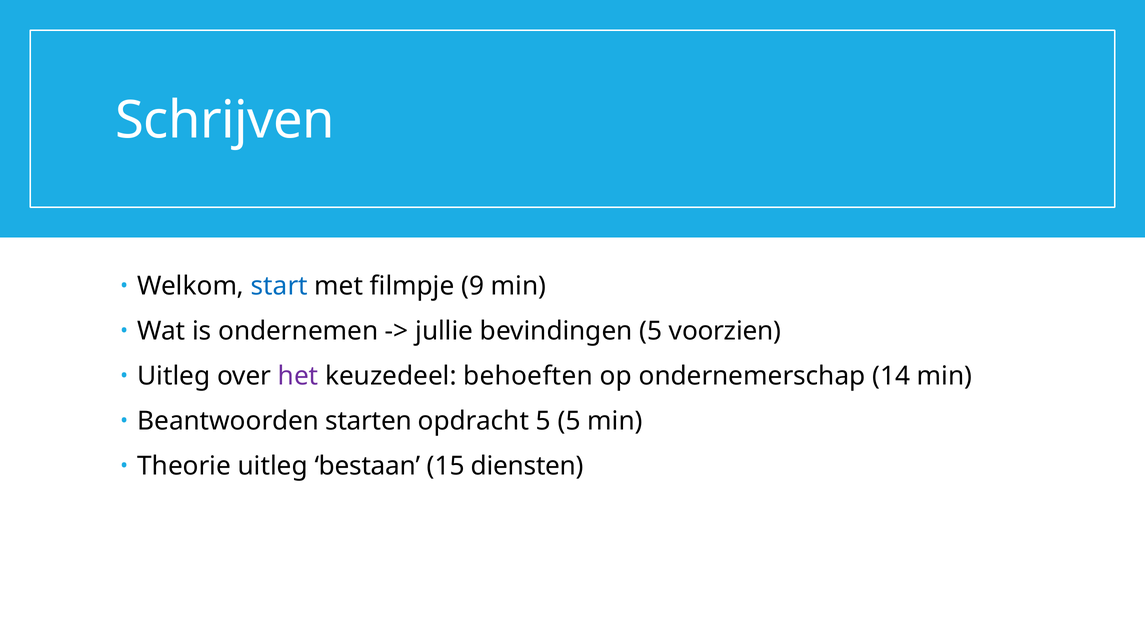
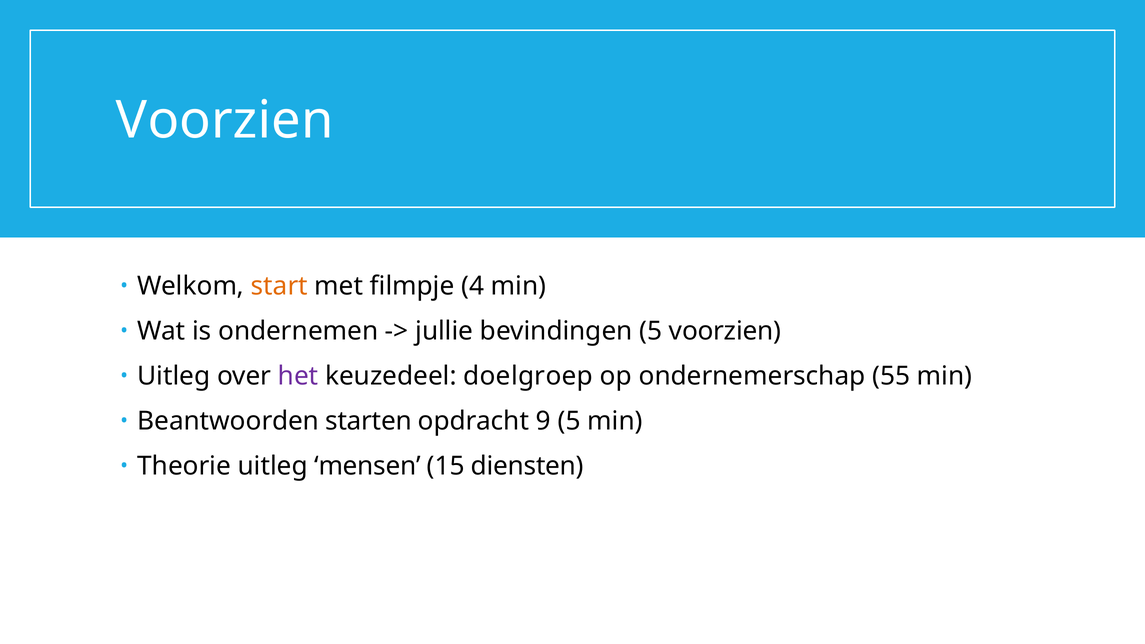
Schrijven: Schrijven -> Voorzien (225, 121)
start colour: blue -> orange (279, 286)
9: 9 -> 4 (473, 286)
behoeften: behoeften -> doelgroep (528, 376)
14: 14 -> 55 (891, 376)
opdracht 5: 5 -> 9 (543, 421)
bestaan: bestaan -> mensen (367, 466)
